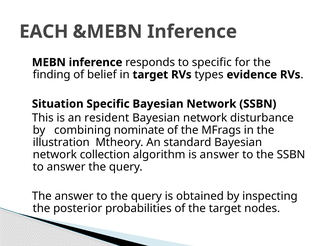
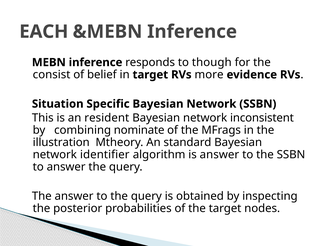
to specific: specific -> though (212, 62)
finding: finding -> consist (52, 75)
types: types -> more (209, 75)
disturbance: disturbance -> inconsistent (262, 118)
collection: collection -> identifier (105, 155)
